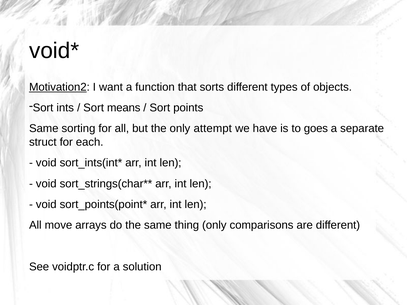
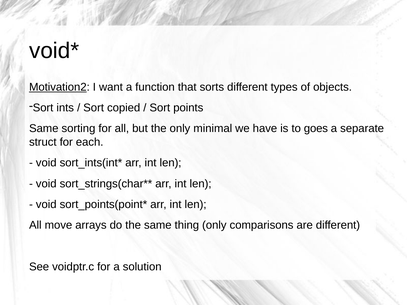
means: means -> copied (124, 108)
attempt: attempt -> minimal (213, 129)
